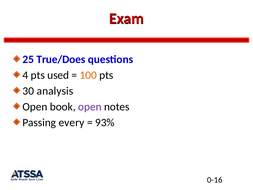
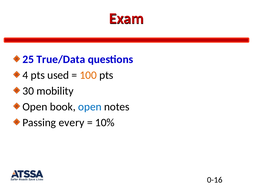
True/Does: True/Does -> True/Data (61, 59)
analysis: analysis -> mobility (55, 91)
open colour: purple -> blue (90, 107)
93%: 93% -> 10% (105, 122)
